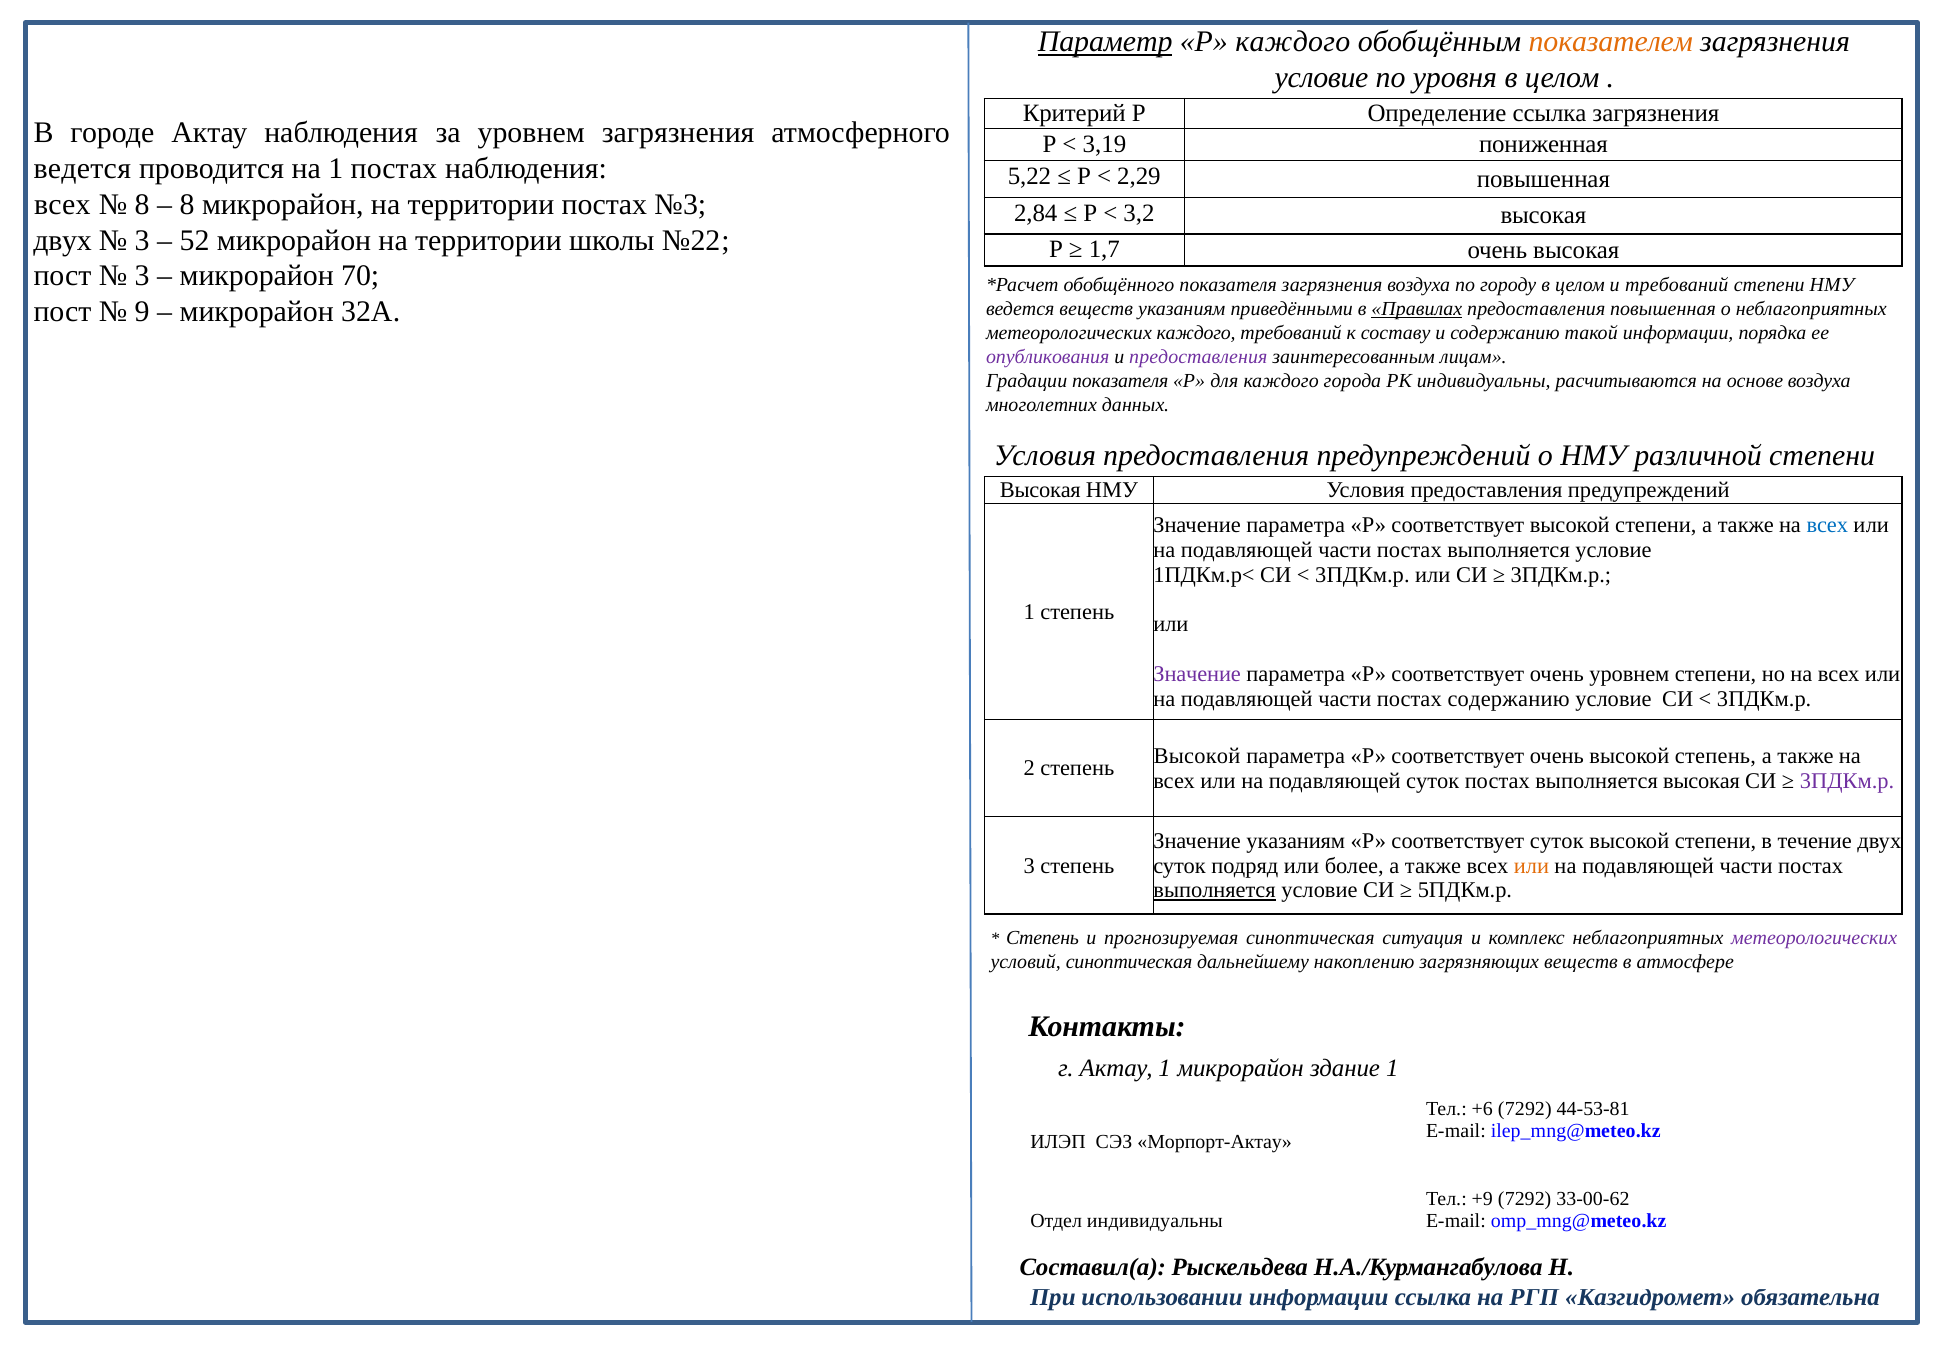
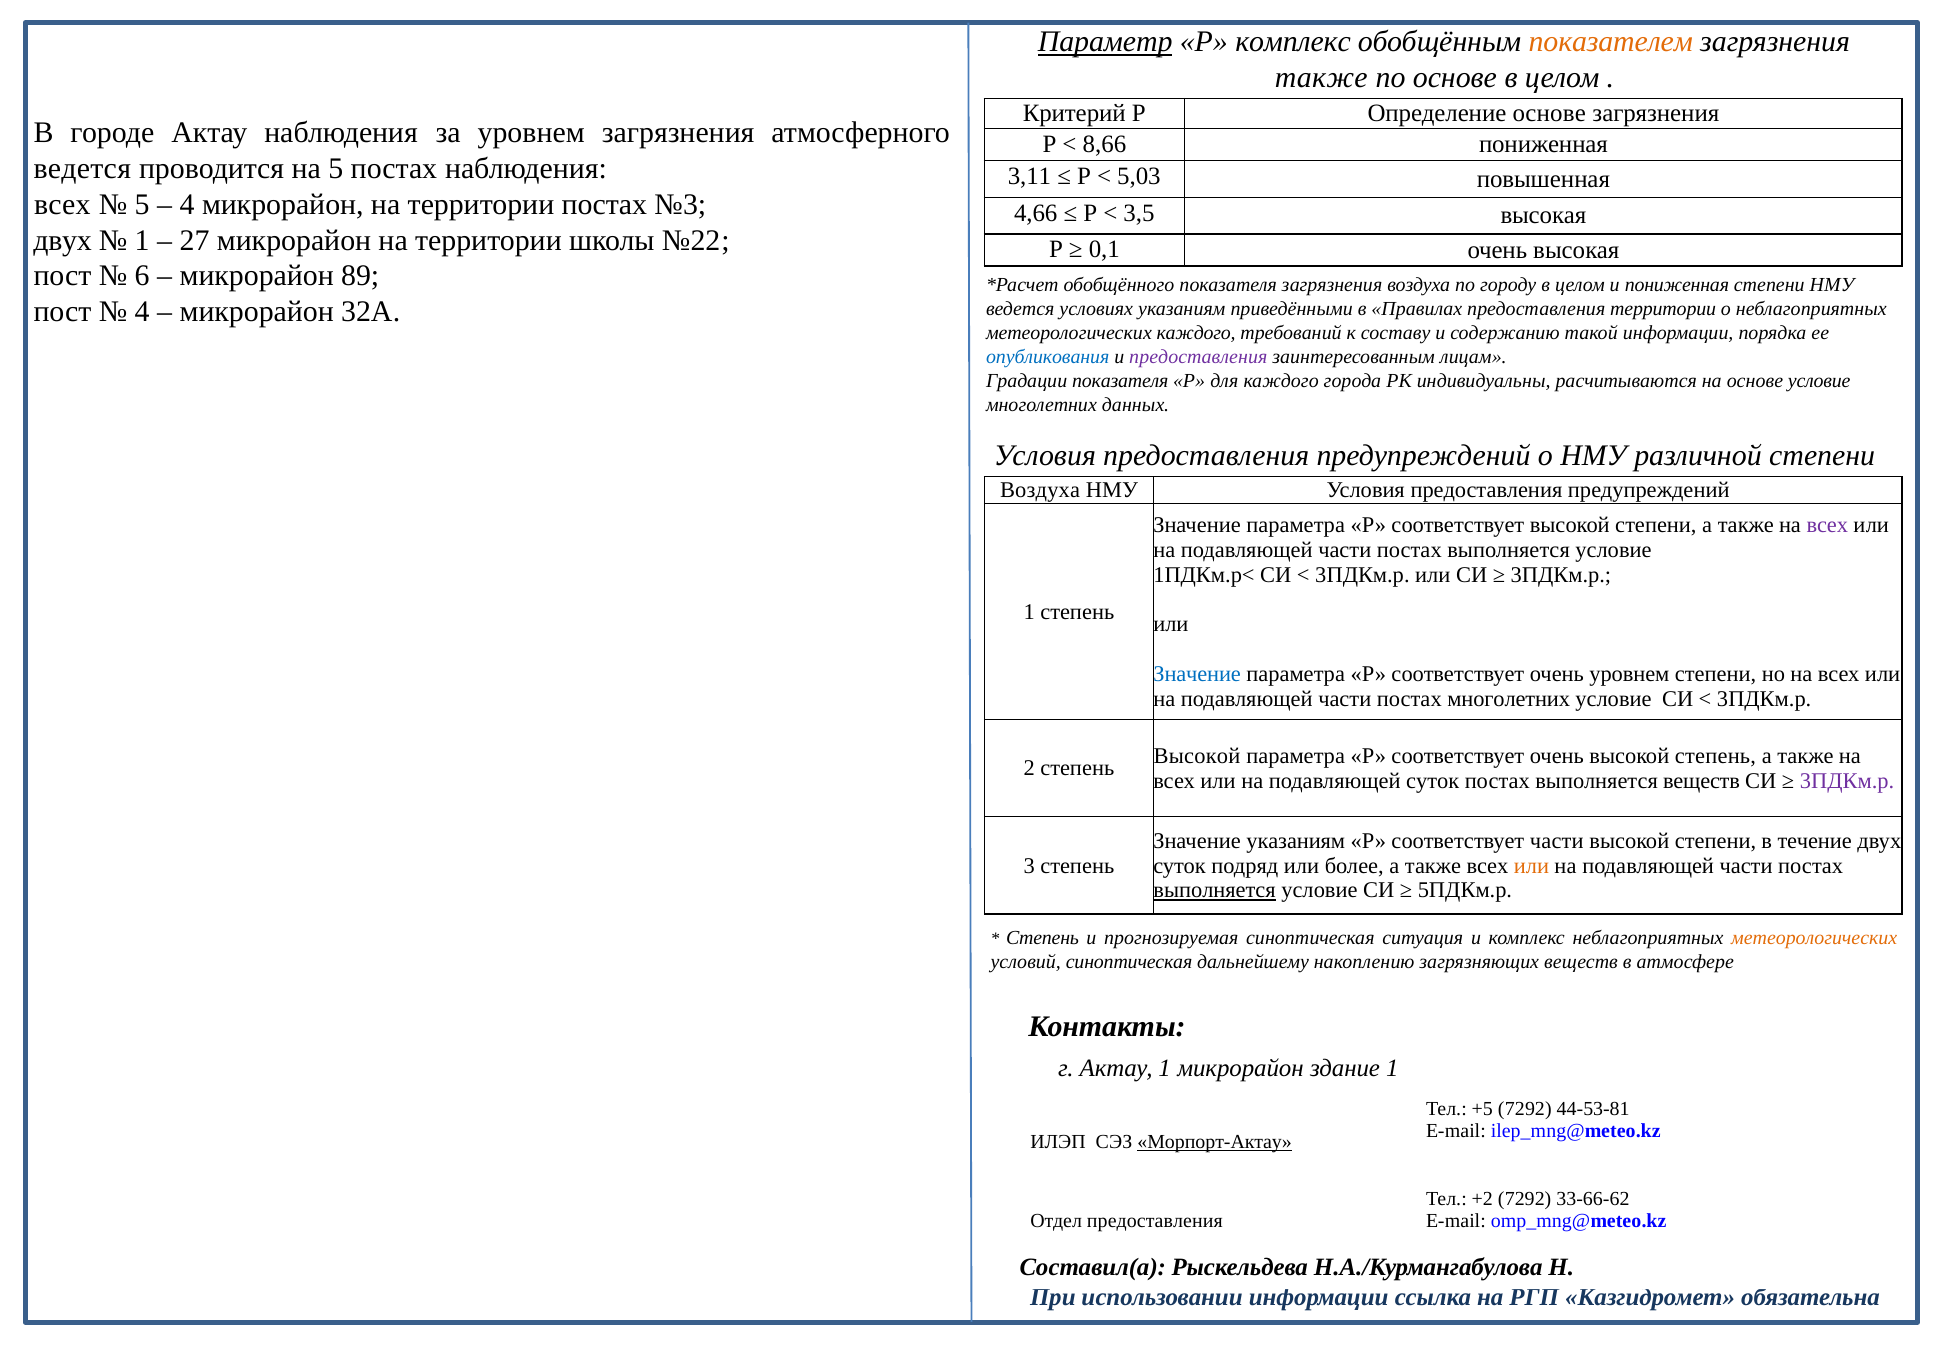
Р каждого: каждого -> комплекс (1293, 42)
условие: условие -> также (1321, 78)
по уровня: уровня -> основе (1455, 78)
Определение ссылка: ссылка -> основе (1549, 114)
3,19: 3,19 -> 8,66 (1104, 144)
на 1: 1 -> 5 (336, 169)
5,22: 5,22 -> 3,11 (1029, 176)
2,29: 2,29 -> 5,03 (1139, 176)
8: 8 -> 5 (142, 204)
8: 8 -> 4 (187, 204)
2,84: 2,84 -> 4,66 (1036, 213)
3,2: 3,2 -> 3,5 (1139, 213)
3: 3 -> 1 (142, 240)
52: 52 -> 27 (195, 240)
1,7: 1,7 -> 0,1 (1104, 250)
3: 3 -> 6 (142, 276)
70: 70 -> 89 (360, 276)
и требований: требований -> пониженная (1677, 285)
9: 9 -> 4 (142, 312)
ведется веществ: веществ -> условиях (1096, 309)
Правилах underline: present -> none (1417, 309)
предоставления повышенная: повышенная -> территории (1663, 309)
опубликования colour: purple -> blue (1048, 357)
основе воздуха: воздуха -> условие (1819, 381)
Высокая: Высокая -> Воздуха (1040, 491)
всех colour: blue -> purple (1827, 525)
Значение colour: purple -> blue (1197, 674)
постах содержанию: содержанию -> многолетних (1509, 699)
выполняется высокая: высокая -> веществ (1702, 781)
соответствует суток: суток -> части (1557, 841)
метеорологических colour: purple -> orange (1814, 938)
+6: +6 -> +5 (1482, 1109)
Морпорт-Актау underline: none -> present (1215, 1142)
+9: +9 -> +2 (1482, 1199)
33-00-62: 33-00-62 -> 33-66-62 (1593, 1199)
Отдел индивидуальны: индивидуальны -> предоставления (1155, 1221)
